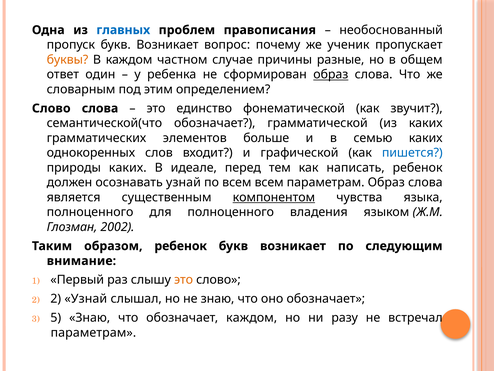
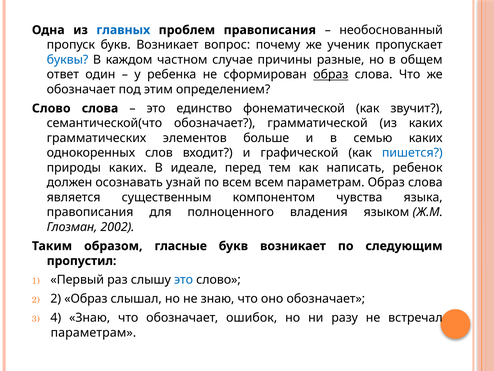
буквы colour: orange -> blue (67, 60)
словарным: словарным -> обозначает (81, 89)
компонентом underline: present -> none (274, 197)
полноценного: полноценного -> правописания (90, 212)
образом ребенок: ребенок -> гласные (181, 246)
внимание: внимание -> пропустил (82, 261)
это colour: orange -> blue (184, 279)
2 Узнай: Узнай -> Образ (86, 298)
5: 5 -> 4 (56, 317)
обозначает каждом: каждом -> ошибок (252, 317)
